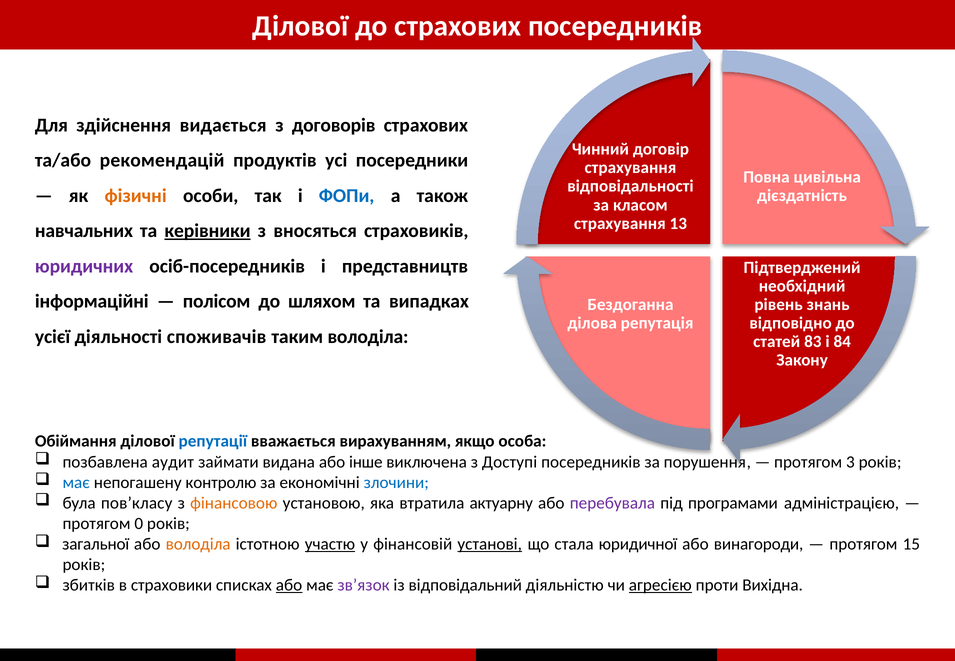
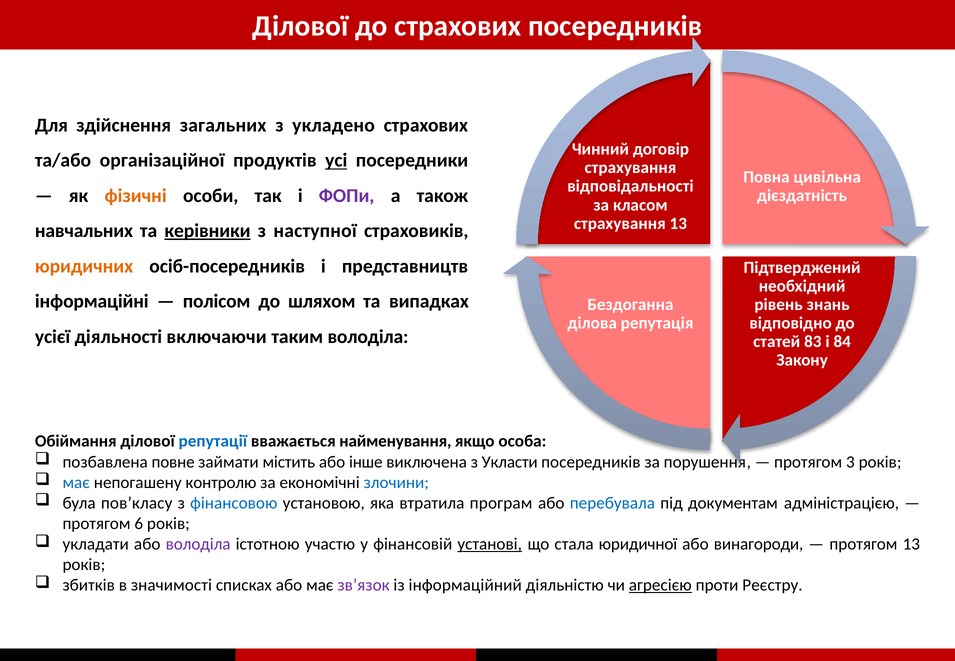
видається: видається -> загальних (223, 125)
договорів: договорів -> укладено (334, 125)
рекомендацій: рекомендацій -> організаційної (162, 161)
усі underline: none -> present (336, 161)
ФОПи colour: blue -> purple (347, 196)
вносяться: вносяться -> наступної (315, 231)
юридичних colour: purple -> orange (84, 266)
споживачів: споживачів -> включаючи (217, 337)
вирахуванням: вирахуванням -> найменування (395, 441)
аудит: аудит -> повне (173, 462)
видана: видана -> містить (289, 462)
Доступі: Доступі -> Укласти (510, 462)
фінансовою colour: orange -> blue (234, 503)
актуарну: актуарну -> програм (501, 503)
перебувала colour: purple -> blue (612, 503)
програмами: програмами -> документам (733, 503)
0: 0 -> 6 (139, 524)
загальної: загальної -> укладати (96, 544)
володіла colour: orange -> purple (198, 544)
участю underline: present -> none (330, 544)
протягом 15: 15 -> 13 (911, 544)
страховики: страховики -> значимості (171, 585)
або underline: present -> none (289, 585)
відповідальний: відповідальний -> інформаційний (465, 585)
Вихідна: Вихідна -> Реєстру (773, 585)
